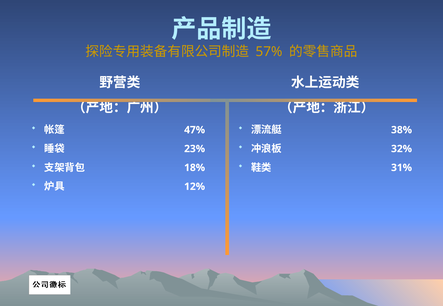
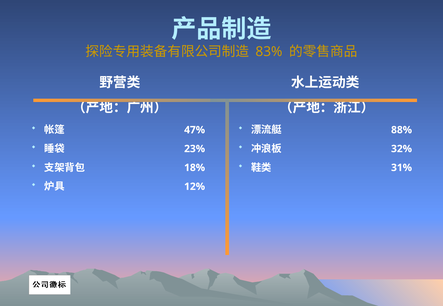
57%: 57% -> 83% (269, 52)
38%: 38% -> 88% (402, 130)
